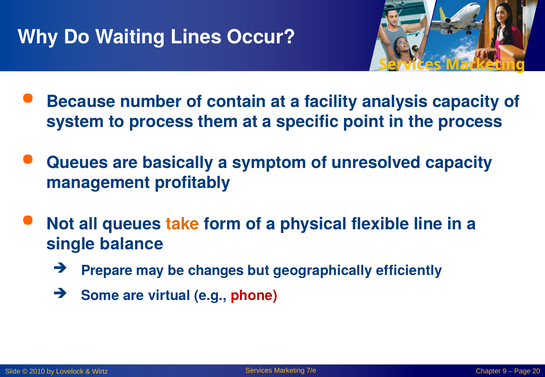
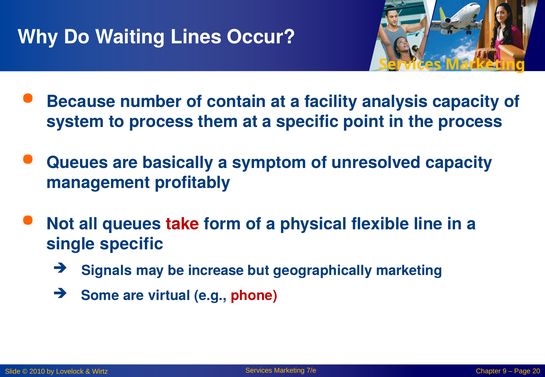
take colour: orange -> red (183, 224)
single balance: balance -> specific (132, 244)
Prepare: Prepare -> Signals (107, 271)
changes: changes -> increase (216, 271)
geographically efficiently: efficiently -> marketing (409, 271)
